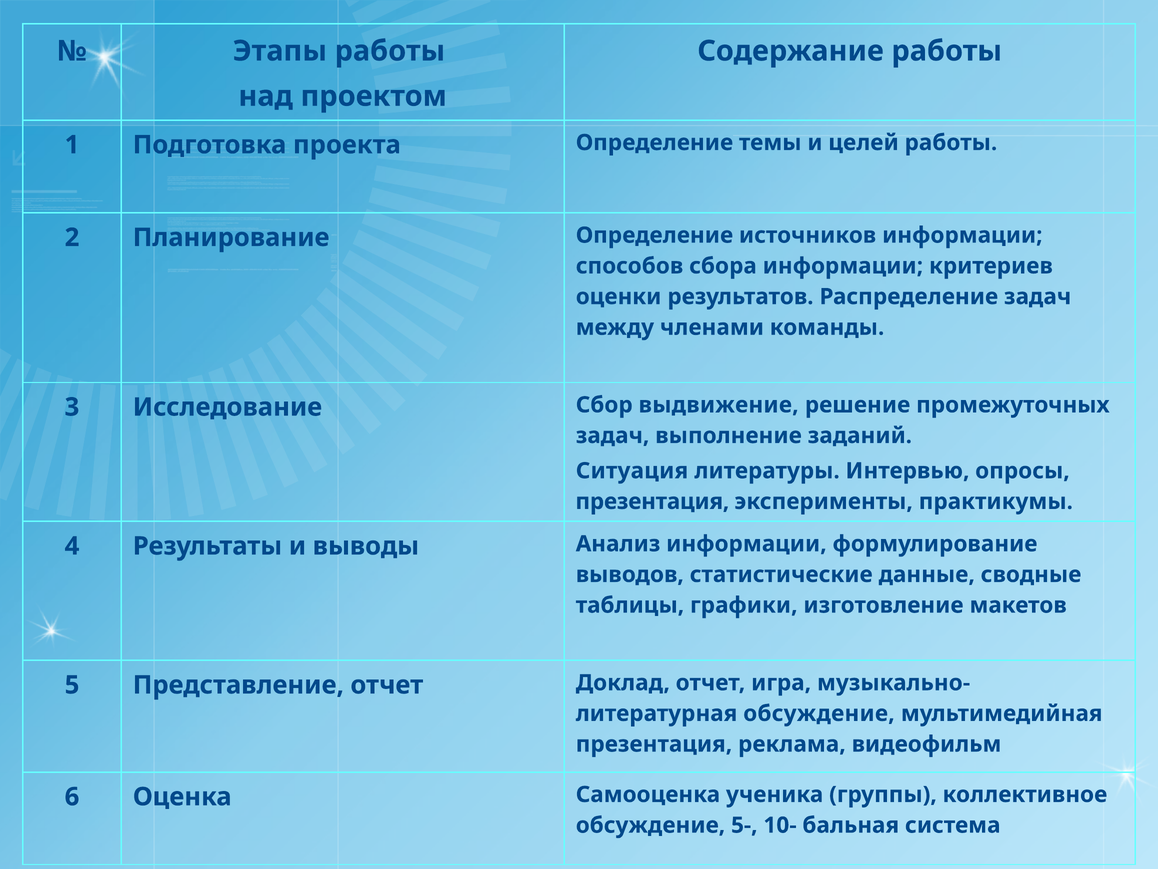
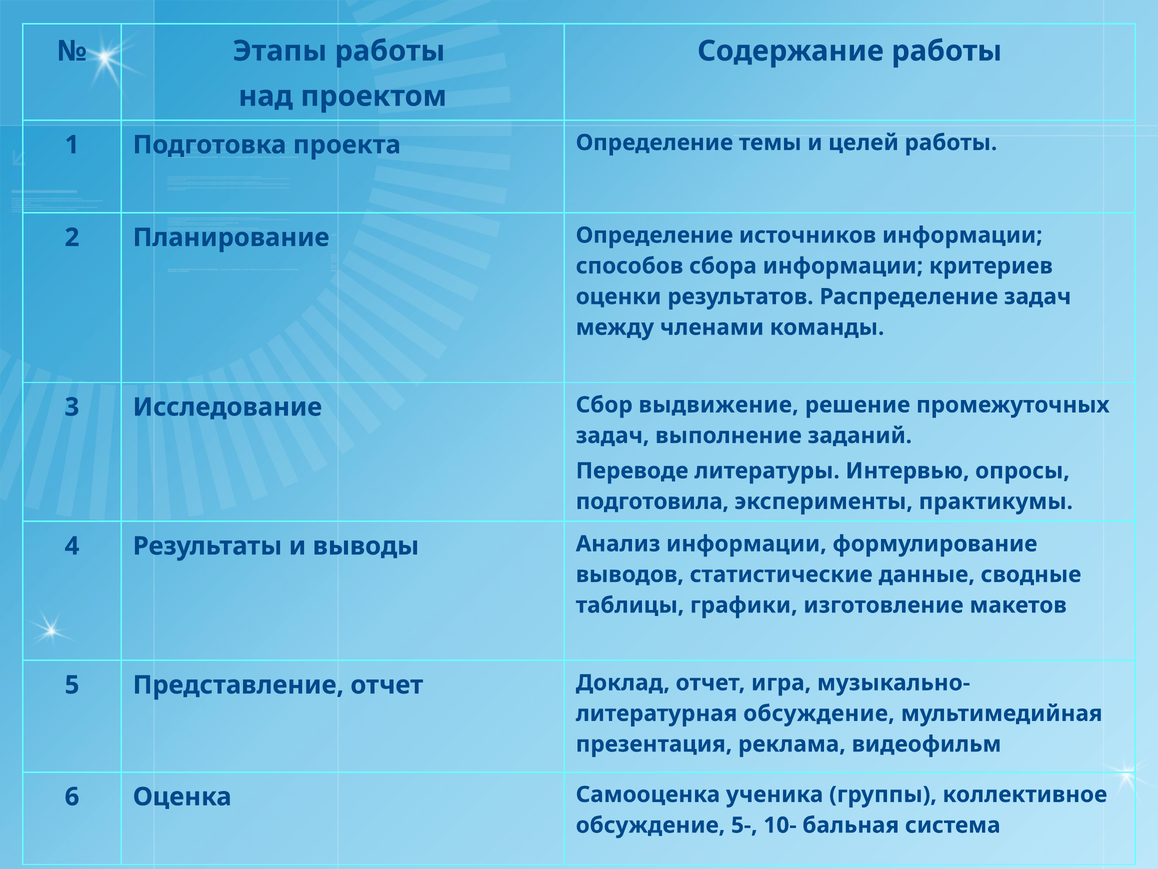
Ситуация: Ситуация -> Переводе (632, 471)
презентация: презентация -> подготовила (652, 501)
